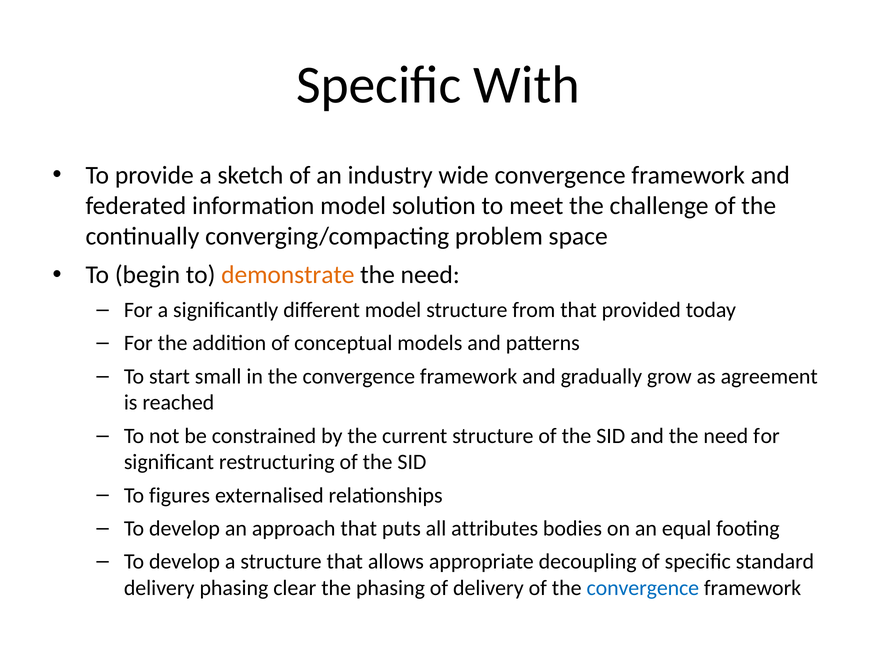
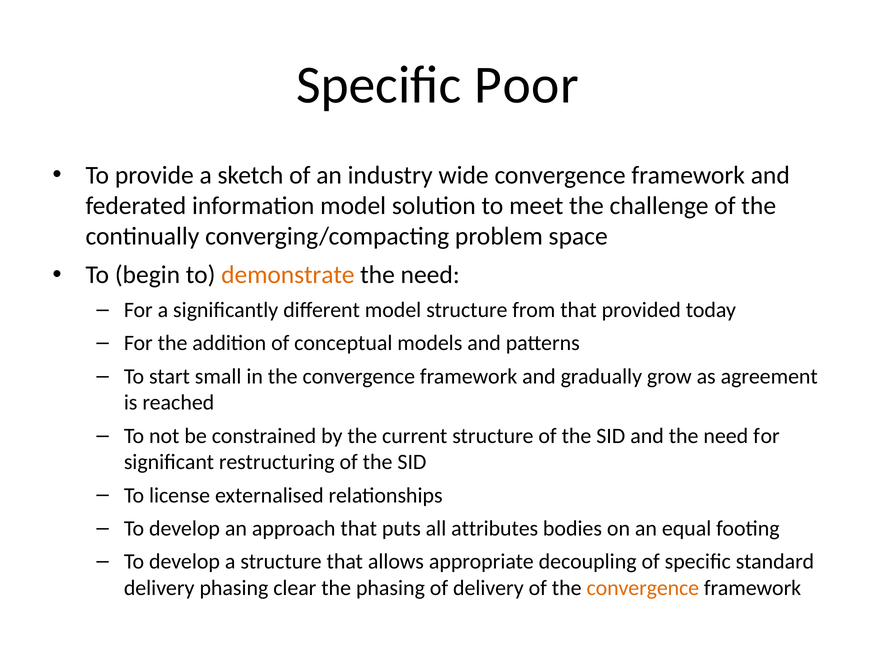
With: With -> Poor (527, 85)
figures: figures -> license (180, 495)
convergence colour: blue -> orange (643, 588)
